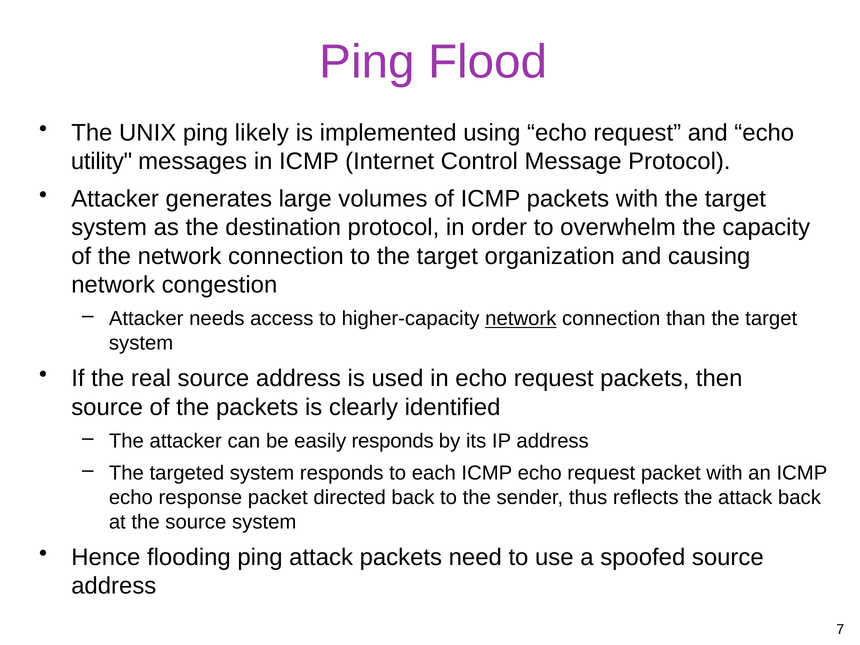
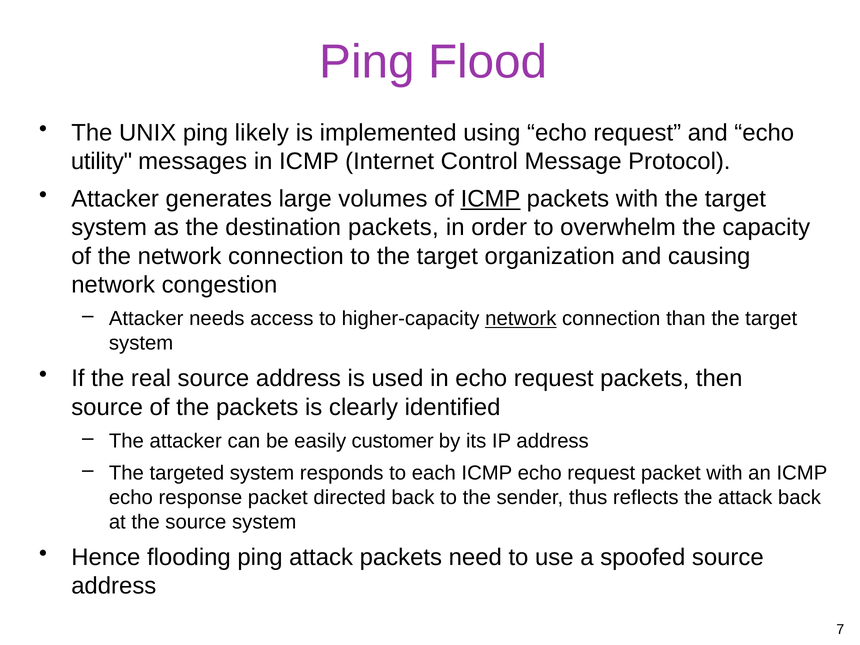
ICMP underline: none -> present (491, 199)
destination protocol: protocol -> packets (393, 227)
easily responds: responds -> customer (393, 441)
